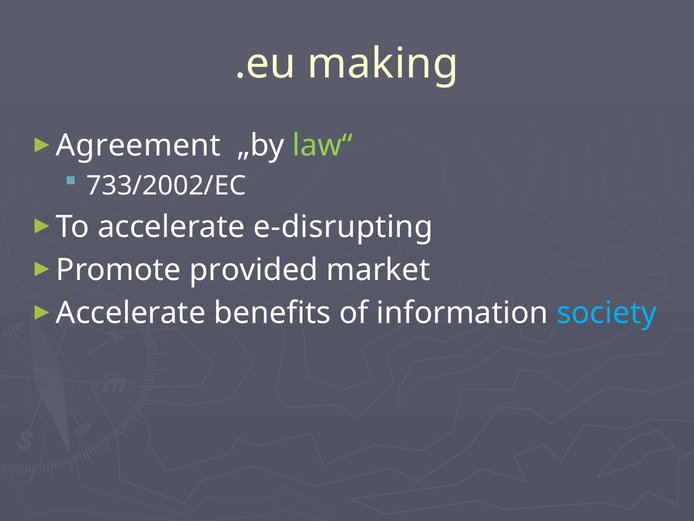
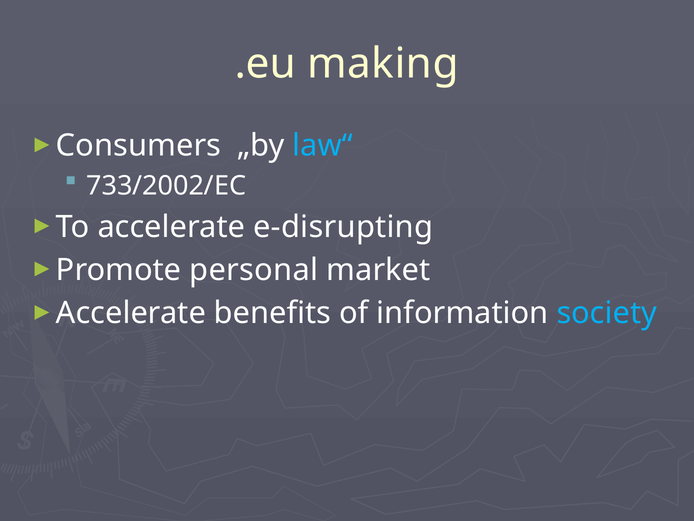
Agreement: Agreement -> Consumers (139, 146)
law“ colour: light green -> light blue (323, 146)
provided: provided -> personal (254, 270)
